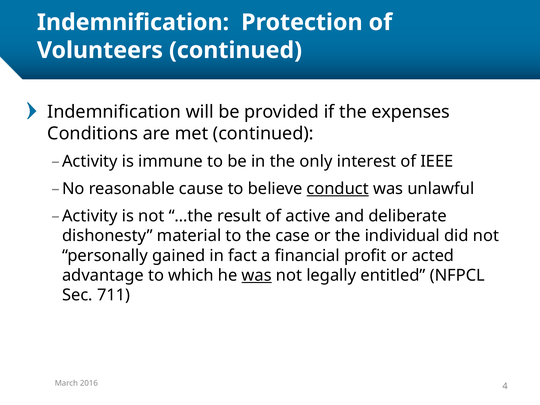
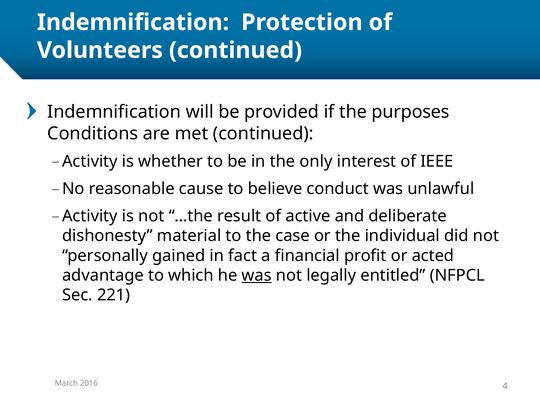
expenses: expenses -> purposes (411, 112)
immune: immune -> whether (171, 162)
conduct underline: present -> none (338, 189)
711: 711 -> 221 (114, 295)
